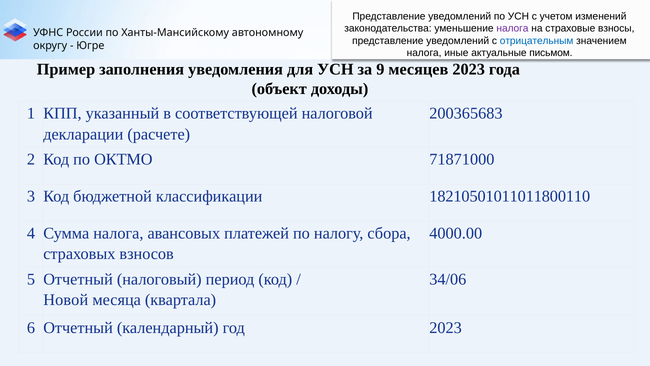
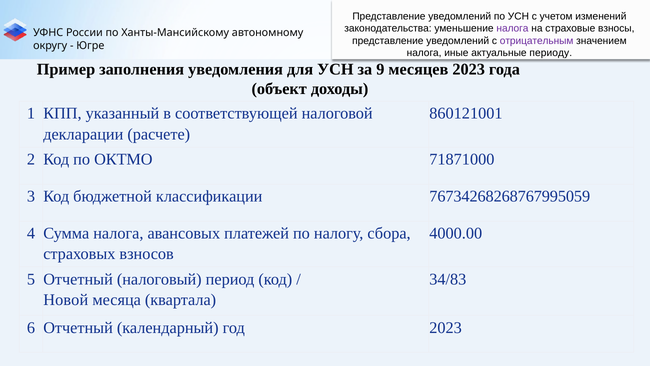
отрицательным colour: blue -> purple (537, 41)
письмом: письмом -> периоду (551, 53)
200365683: 200365683 -> 860121001 (466, 113)
18210501011011800110: 18210501011011800110 -> 76734268268767995059 (510, 196)
34/06: 34/06 -> 34/83 (448, 279)
